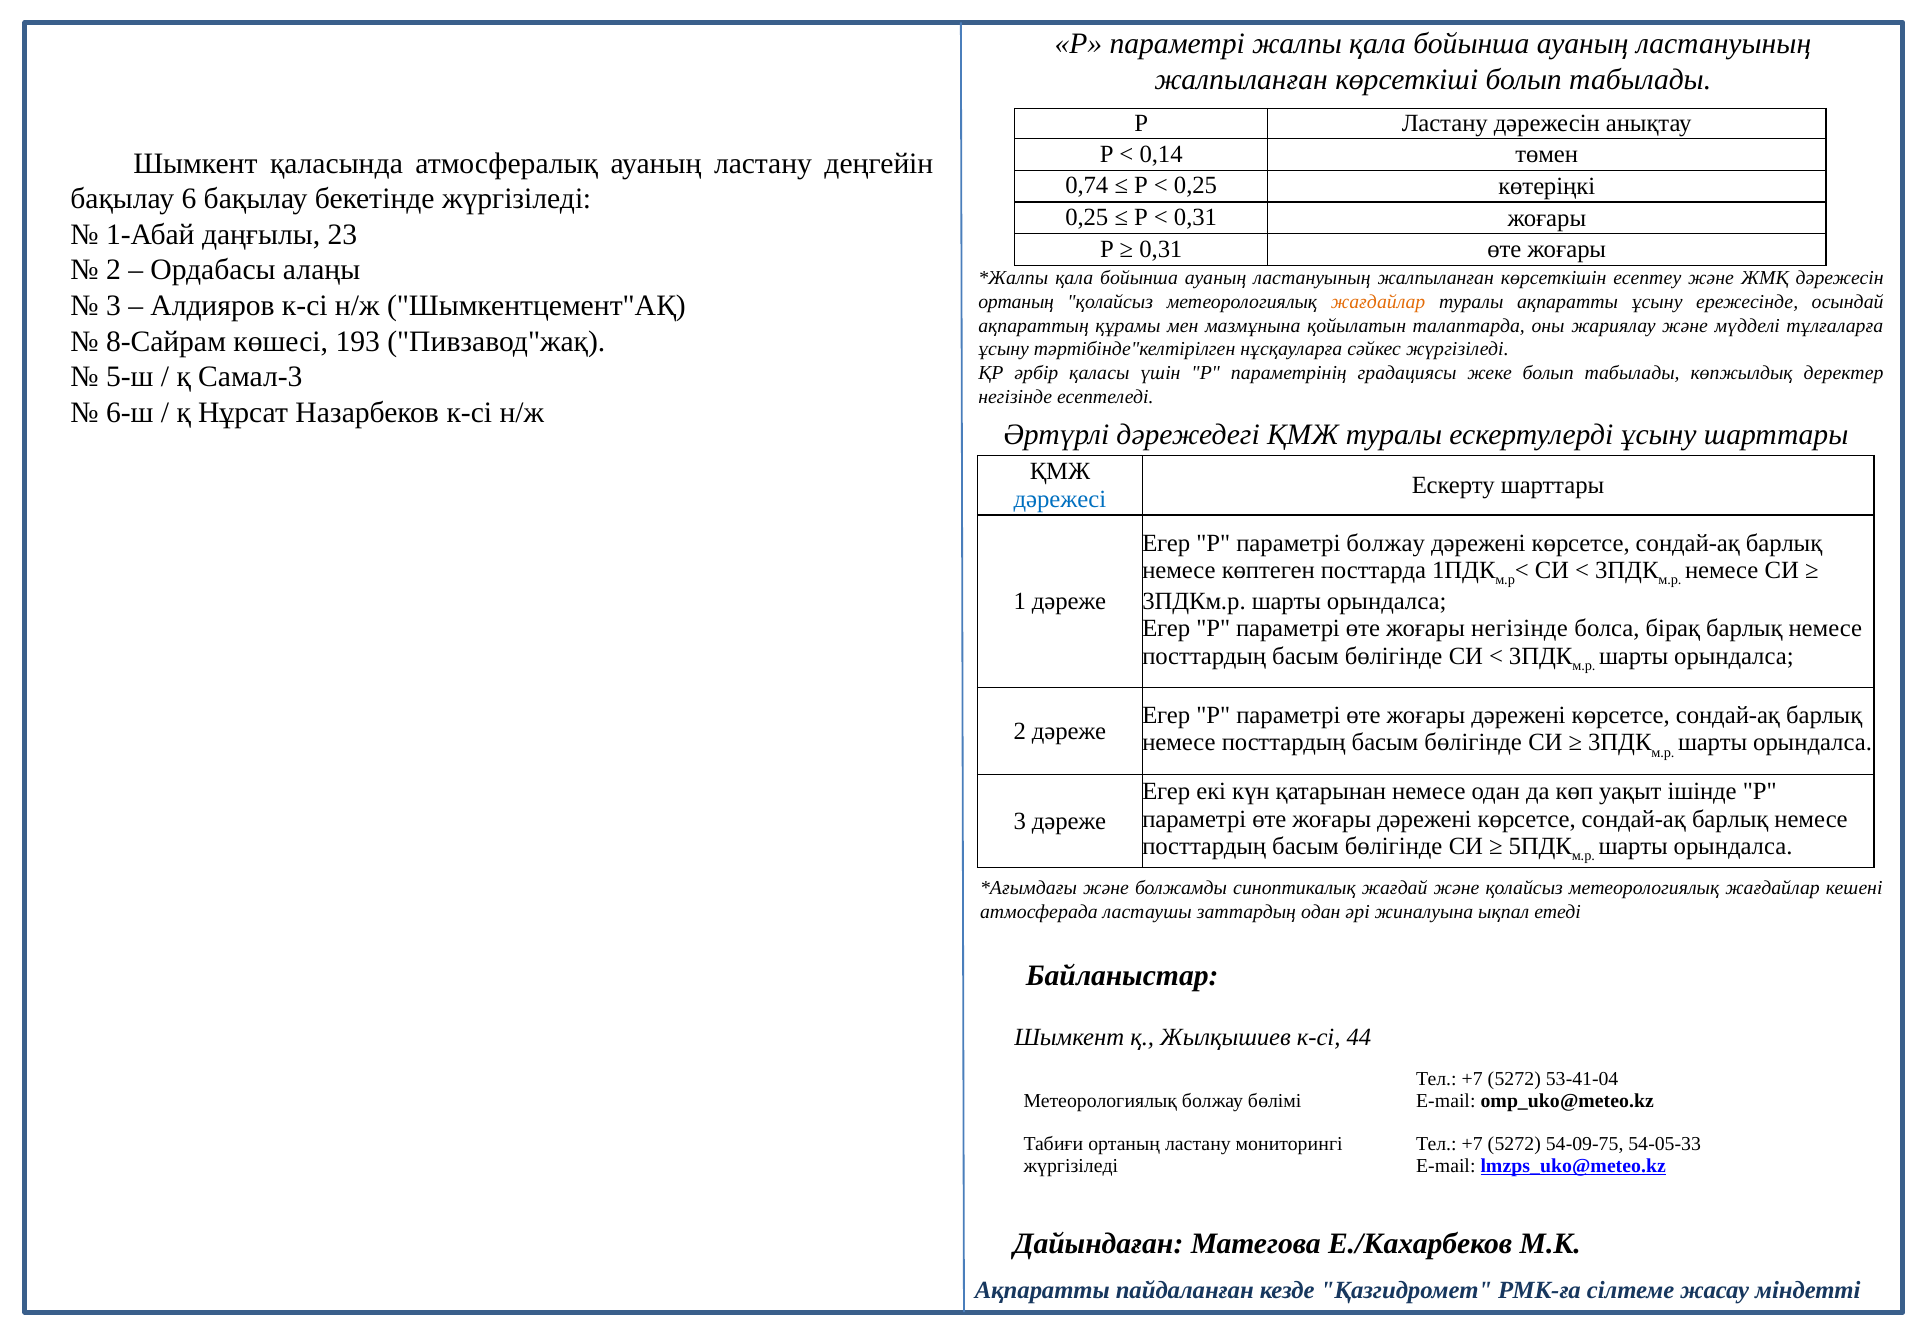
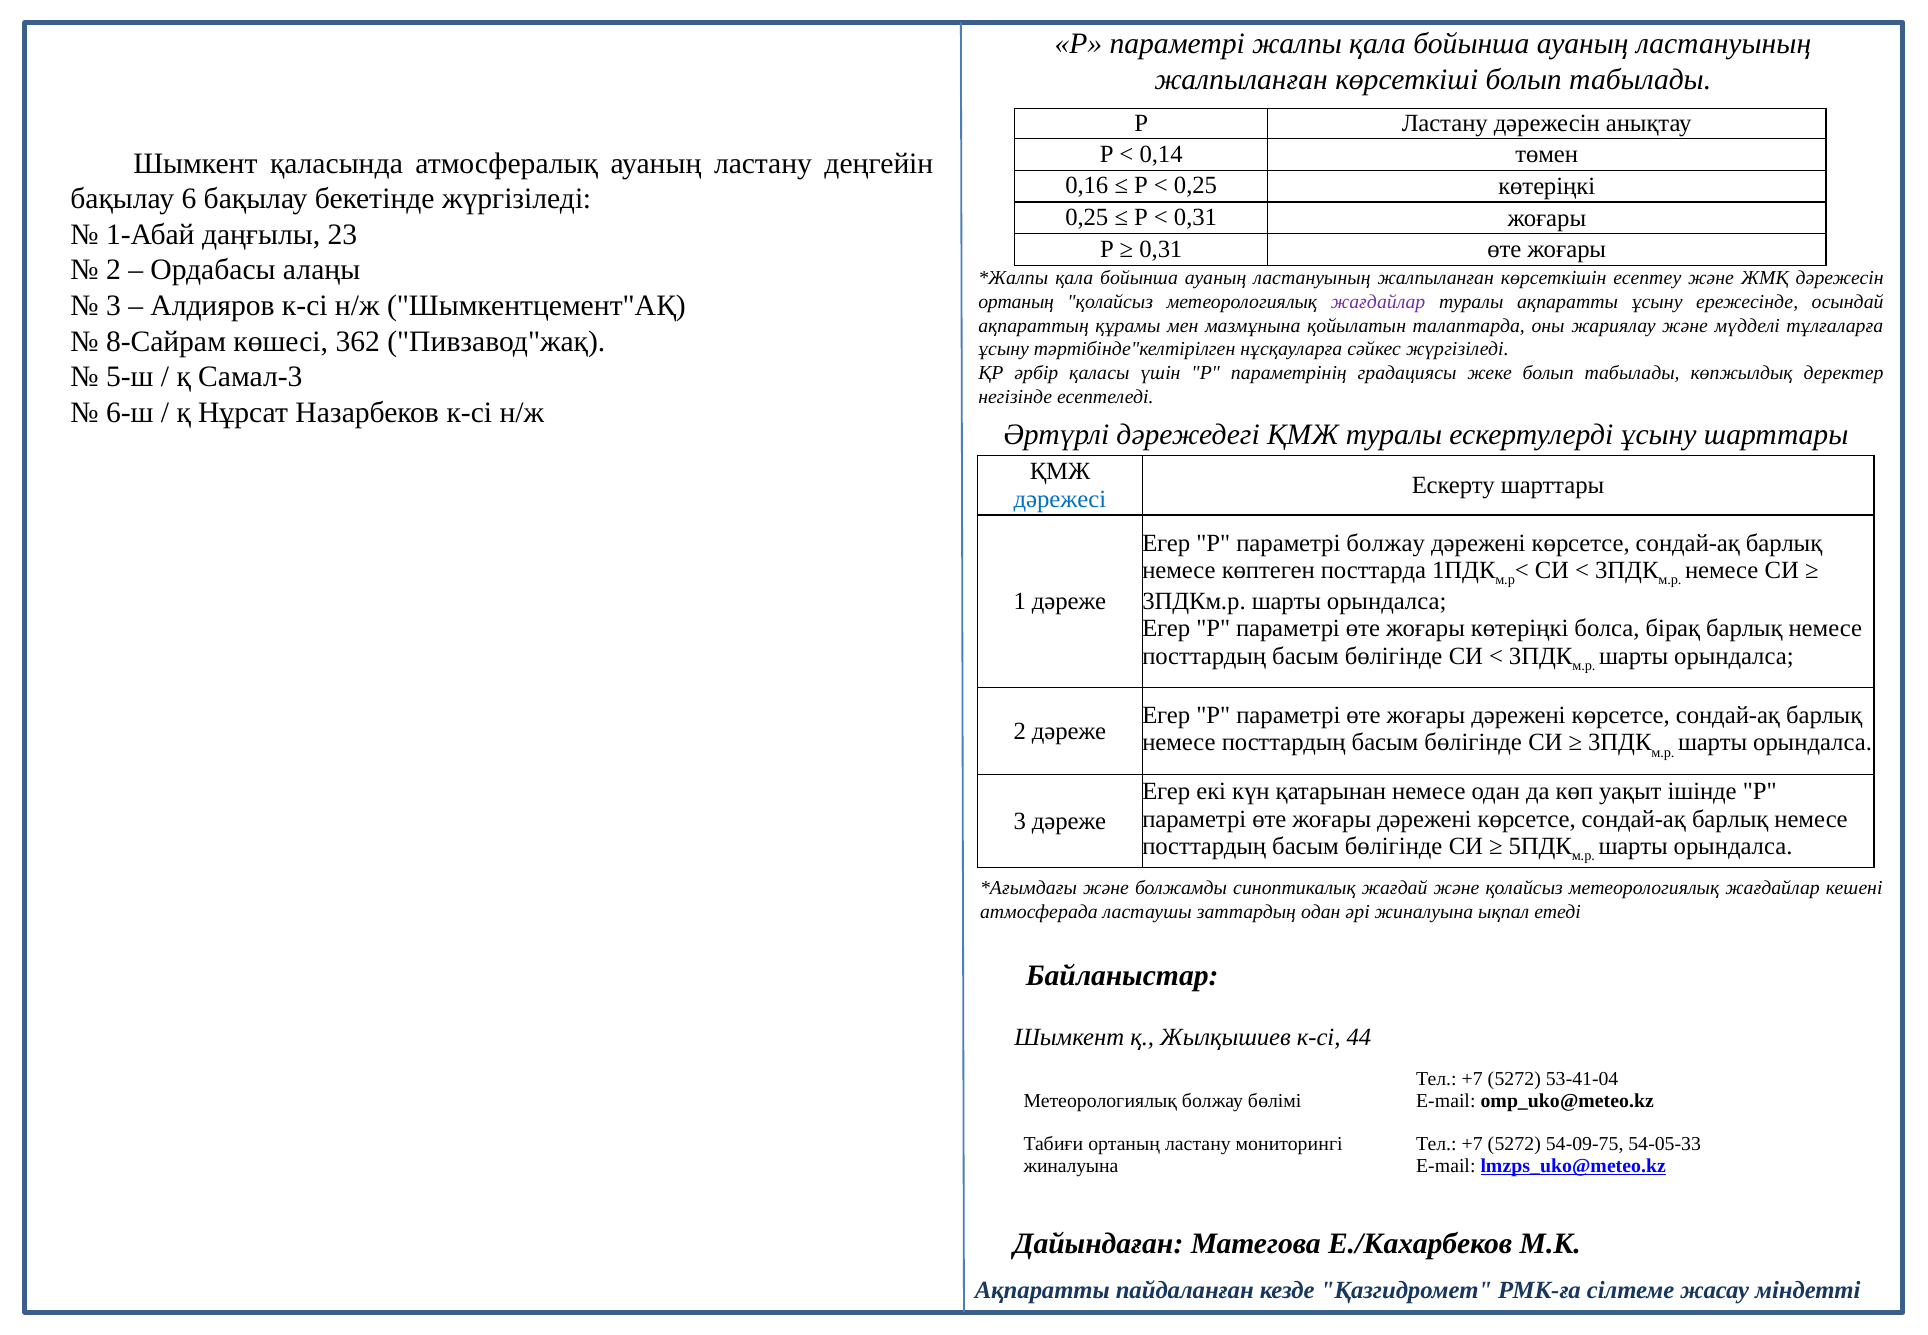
0,74: 0,74 -> 0,16 (1087, 186)
жағдайлар colour: orange -> purple (1378, 302)
193: 193 -> 362 (358, 341)
жоғары негізінде: негізінде -> көтеріңкі (1520, 629)
жүргізіледі: жүргізіледі -> жиналуына (1071, 1166)
